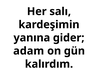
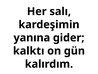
adam: adam -> kalktı (29, 51)
